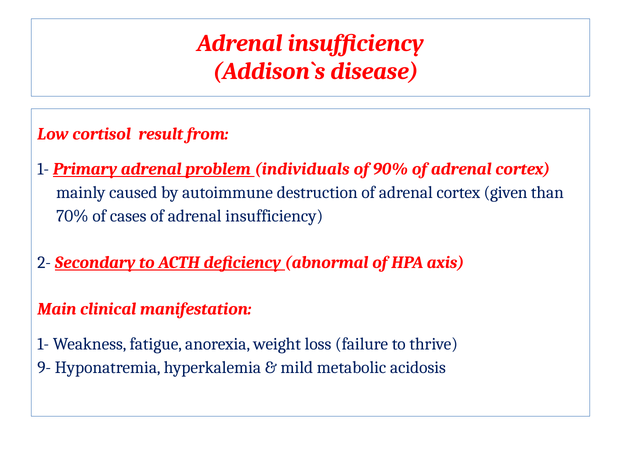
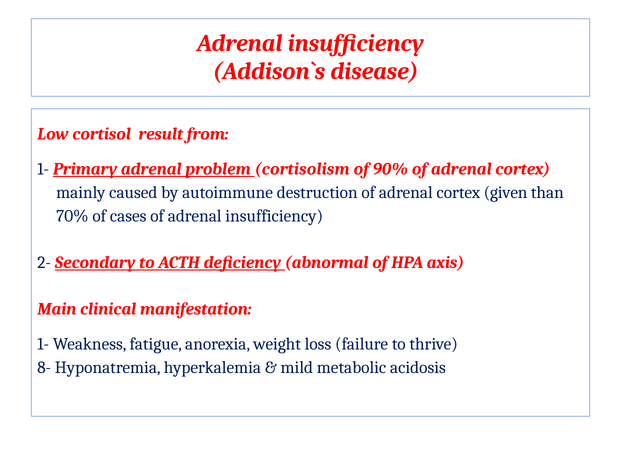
individuals: individuals -> cortisolism (302, 169)
9-: 9- -> 8- (44, 367)
